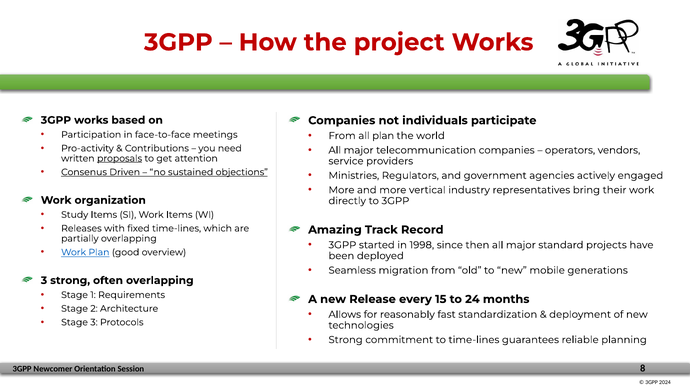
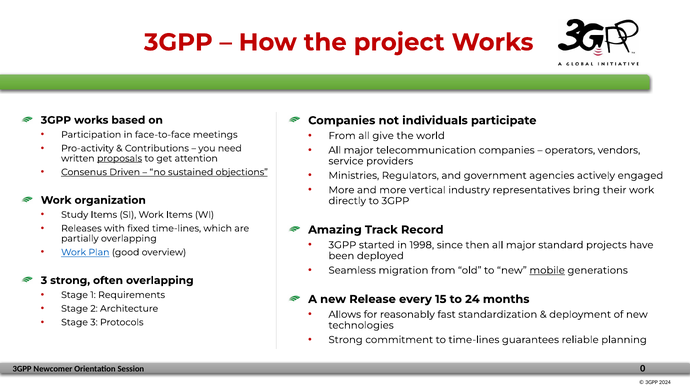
all plan: plan -> give (383, 136)
mobile underline: none -> present (547, 270)
8: 8 -> 0 (643, 369)
